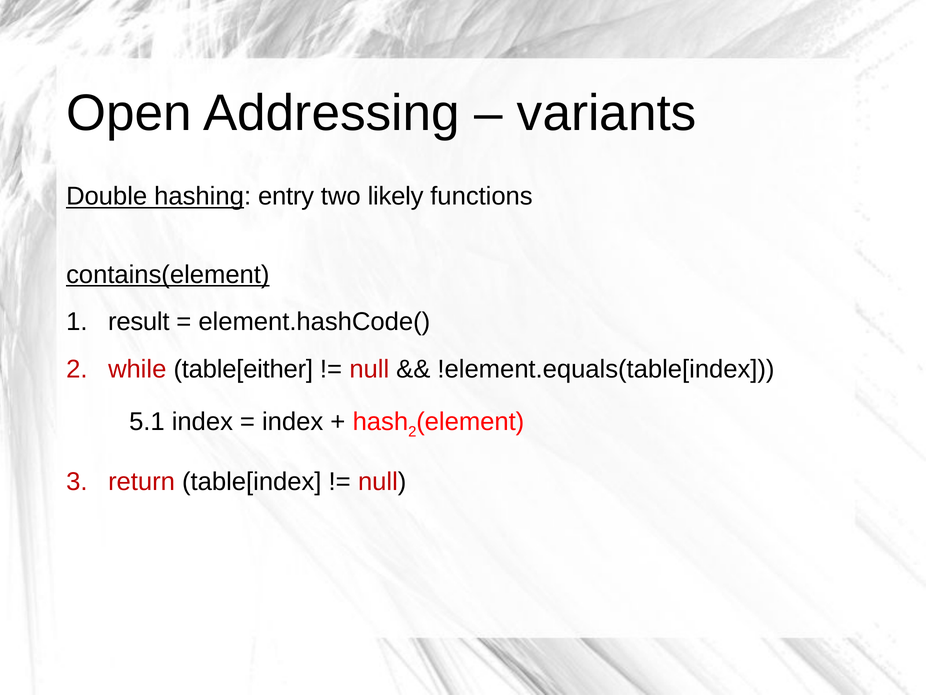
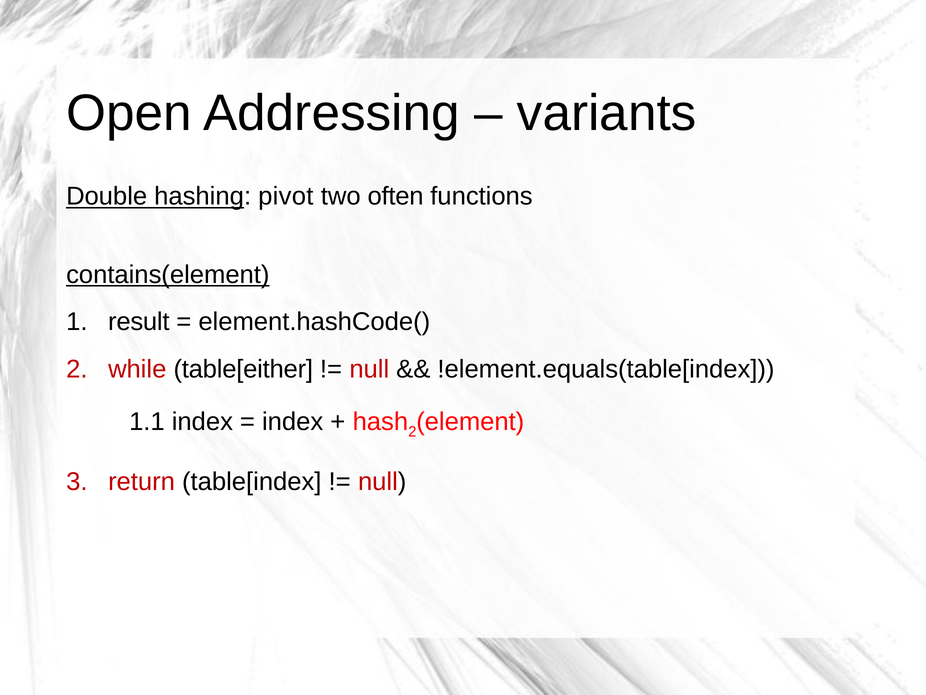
entry: entry -> pivot (286, 196)
likely: likely -> often (396, 196)
5.1: 5.1 -> 1.1 (147, 422)
